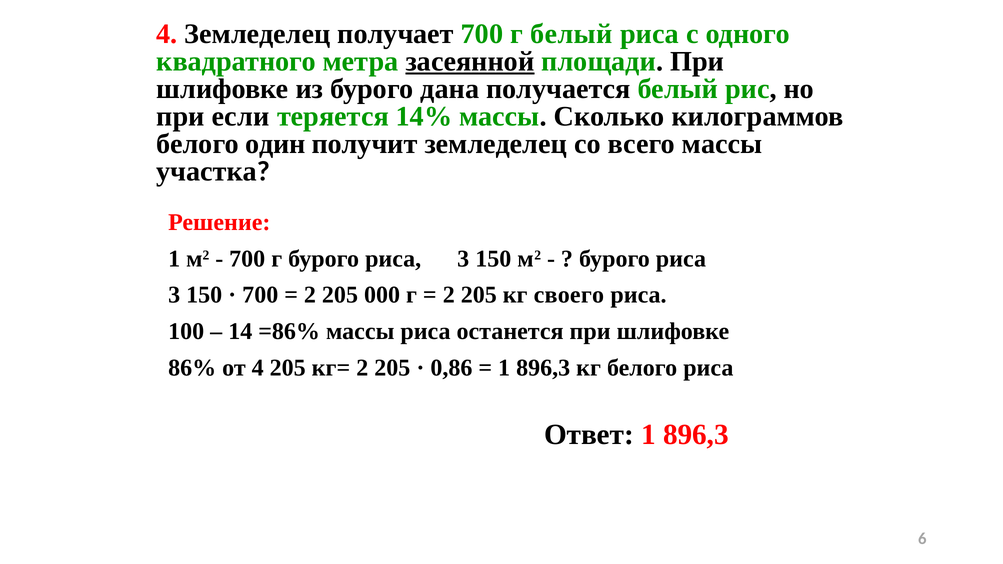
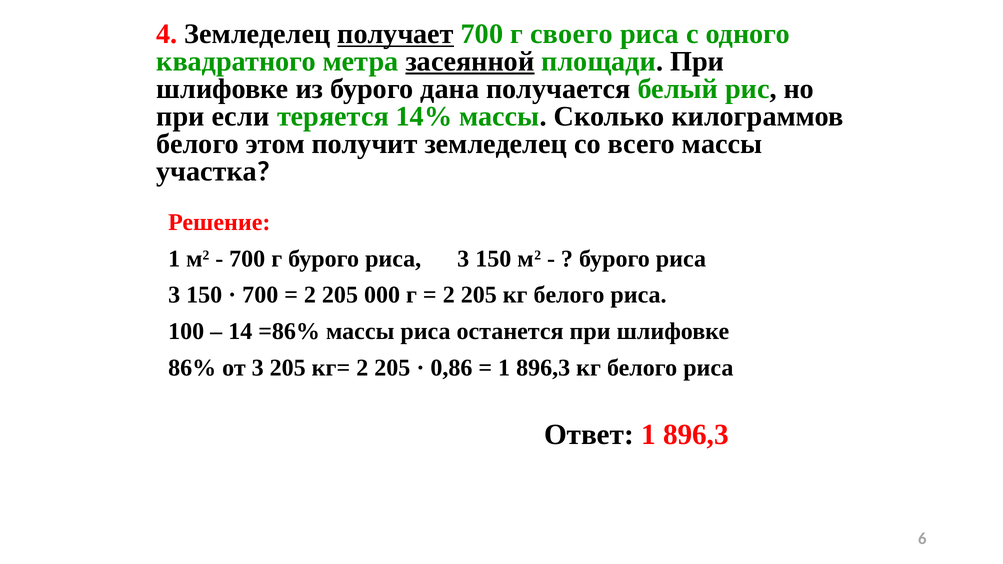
получает underline: none -> present (396, 34)
г белый: белый -> своего (571, 34)
один: один -> этом (275, 144)
205 кг своего: своего -> белого (569, 295)
от 4: 4 -> 3 (258, 368)
